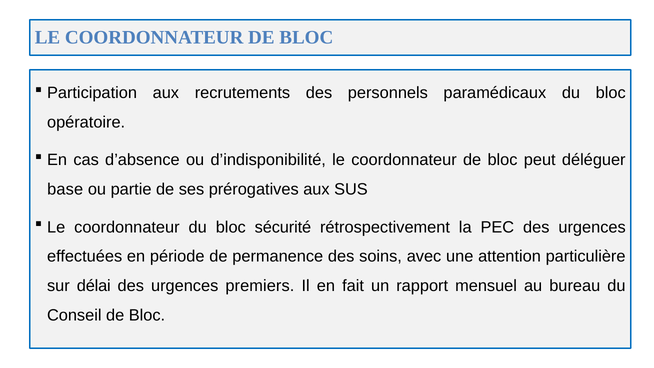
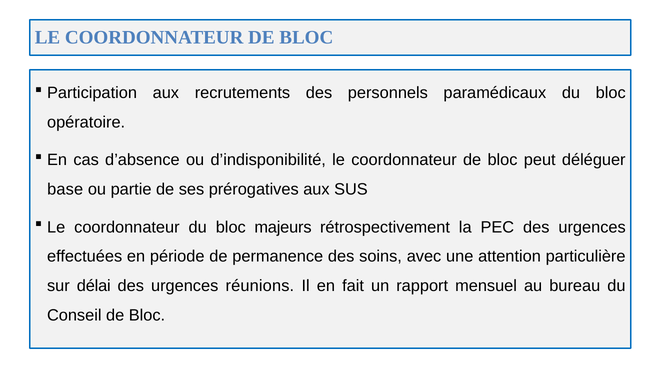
sécurité: sécurité -> majeurs (283, 227)
premiers: premiers -> réunions (260, 286)
